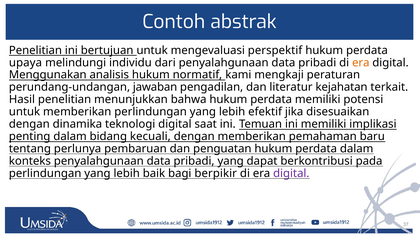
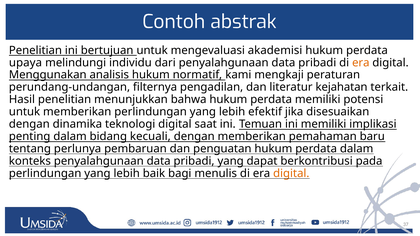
perspektif: perspektif -> akademisi (275, 50)
jawaban: jawaban -> filternya (155, 87)
berpikir: berpikir -> menulis (216, 173)
digital colour: purple -> orange (291, 173)
